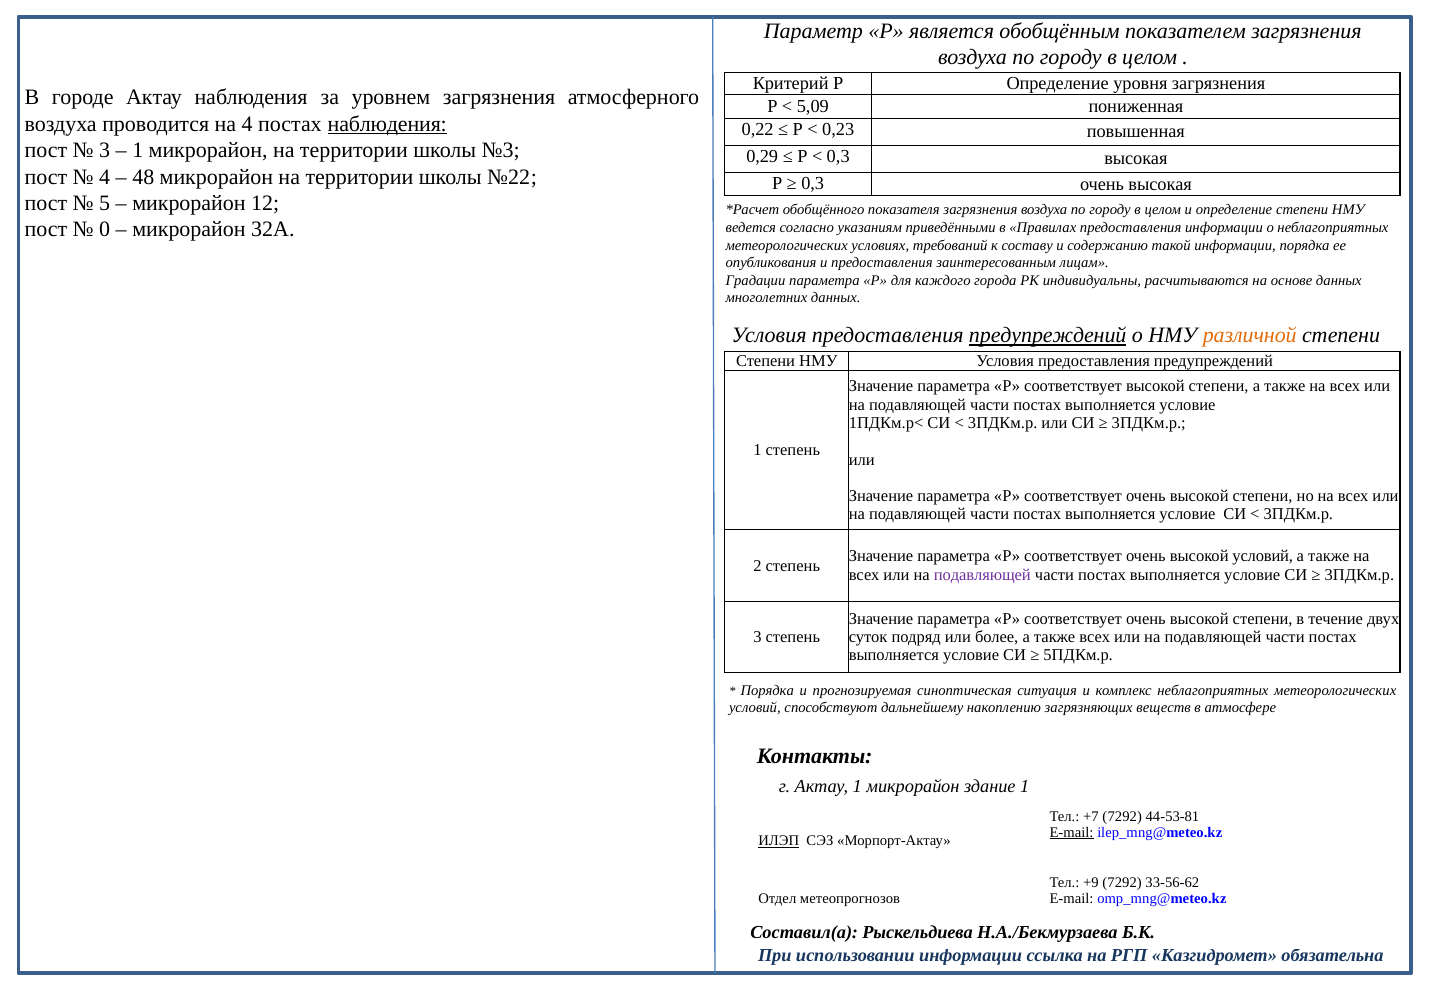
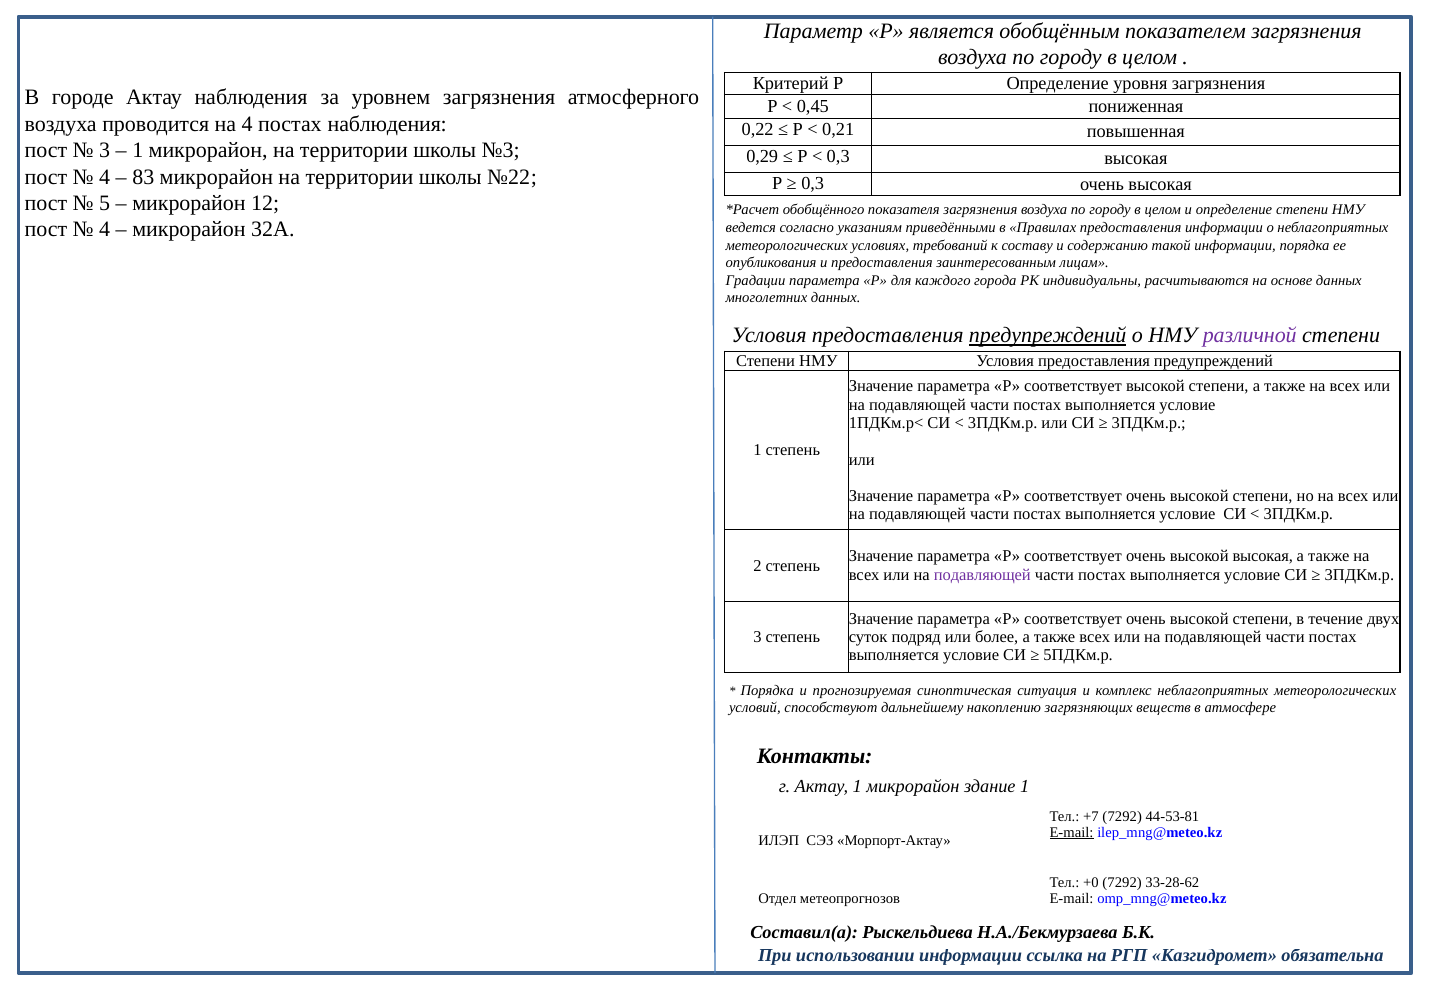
5,09: 5,09 -> 0,45 (813, 106)
наблюдения underline: present -> none (387, 124)
0,23: 0,23 -> 0,21 (838, 130)
48: 48 -> 83 (143, 177)
0: 0 -> 4 (105, 230)
различной colour: orange -> purple (1250, 335)
высокой условий: условий -> высокая (1263, 556)
ИЛЭП underline: present -> none (779, 841)
+9: +9 -> +0 (1091, 882)
33-56-62: 33-56-62 -> 33-28-62 (1172, 882)
